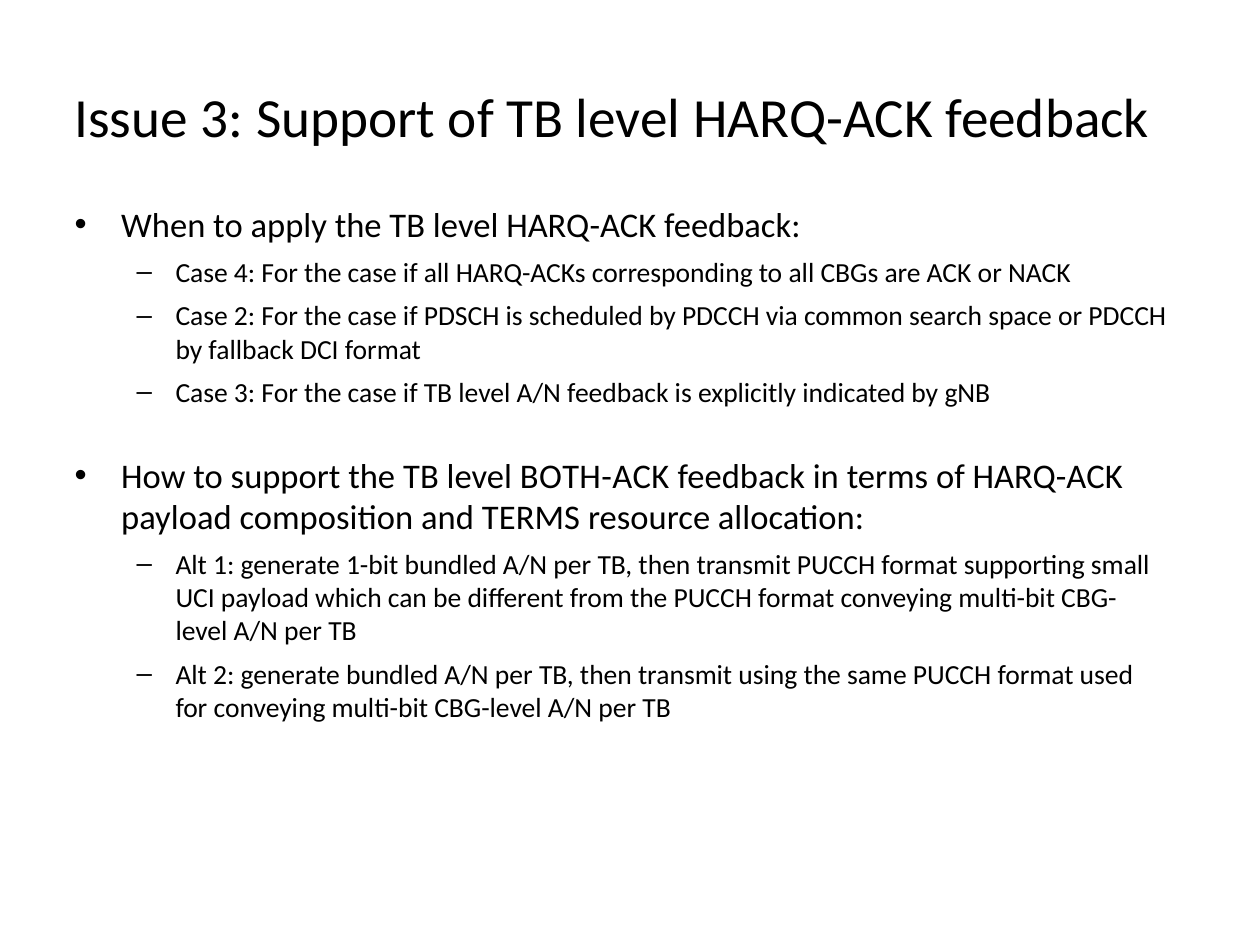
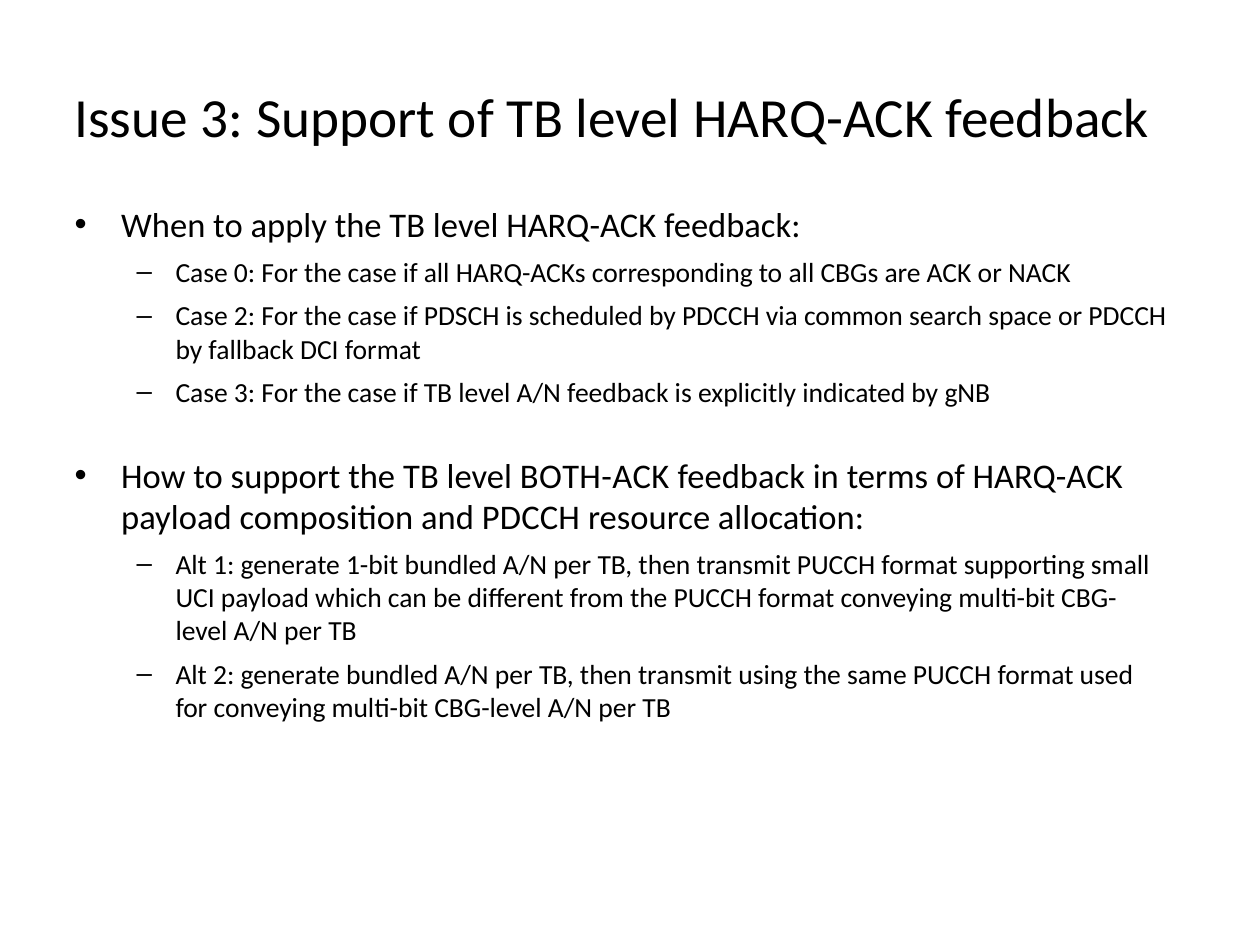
4: 4 -> 0 (245, 273)
and TERMS: TERMS -> PDCCH (531, 518)
